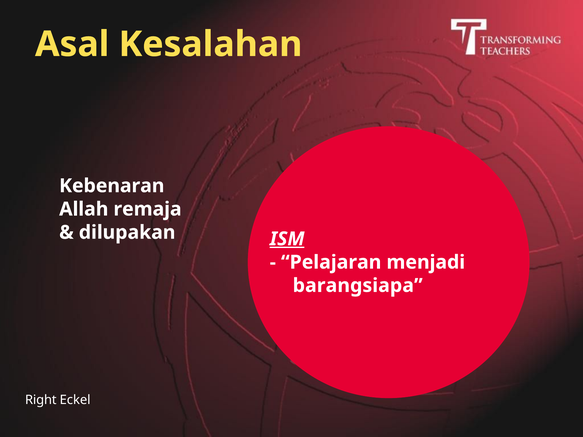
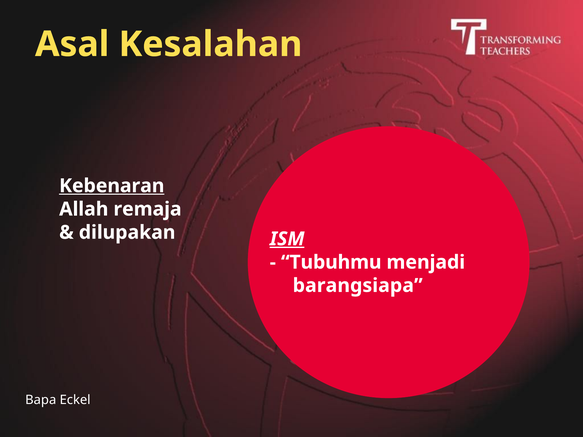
Kebenaran underline: none -> present (112, 186)
Pelajaran: Pelajaran -> Tubuhmu (331, 262)
Right: Right -> Bapa (41, 400)
